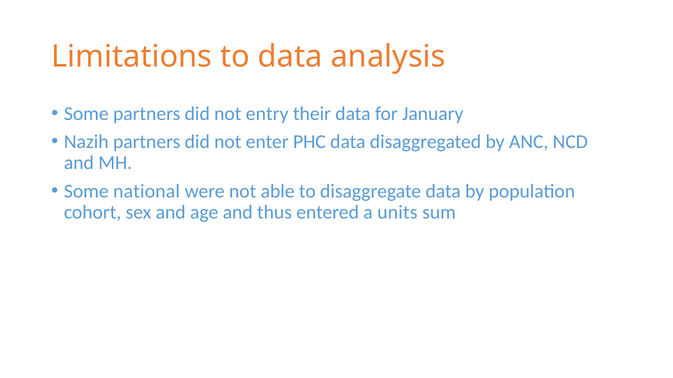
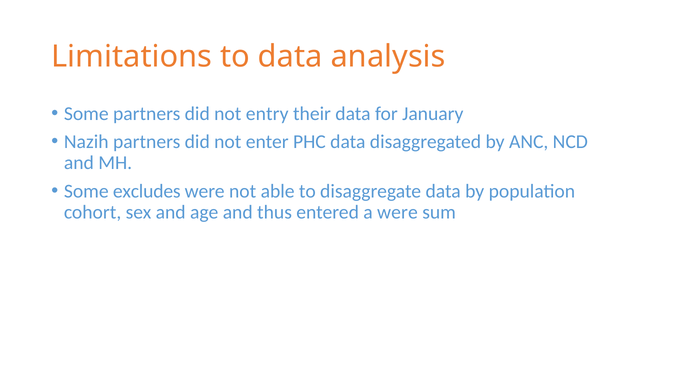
national: national -> excludes (147, 191)
a units: units -> were (397, 213)
